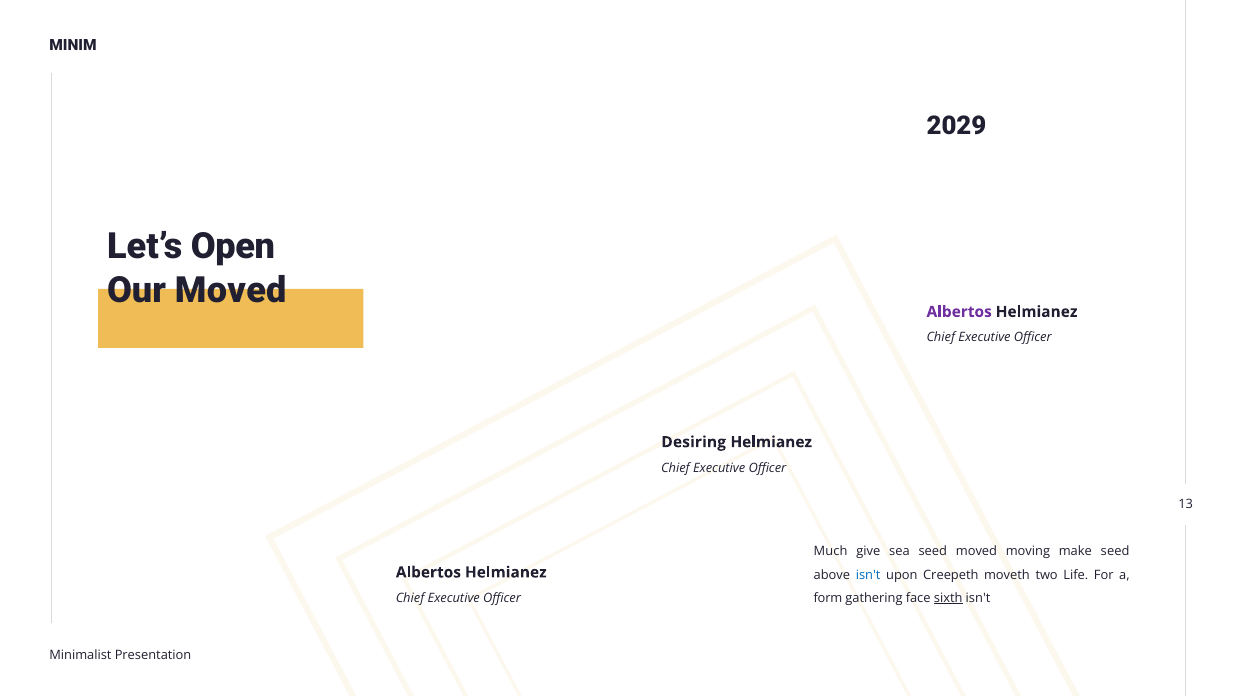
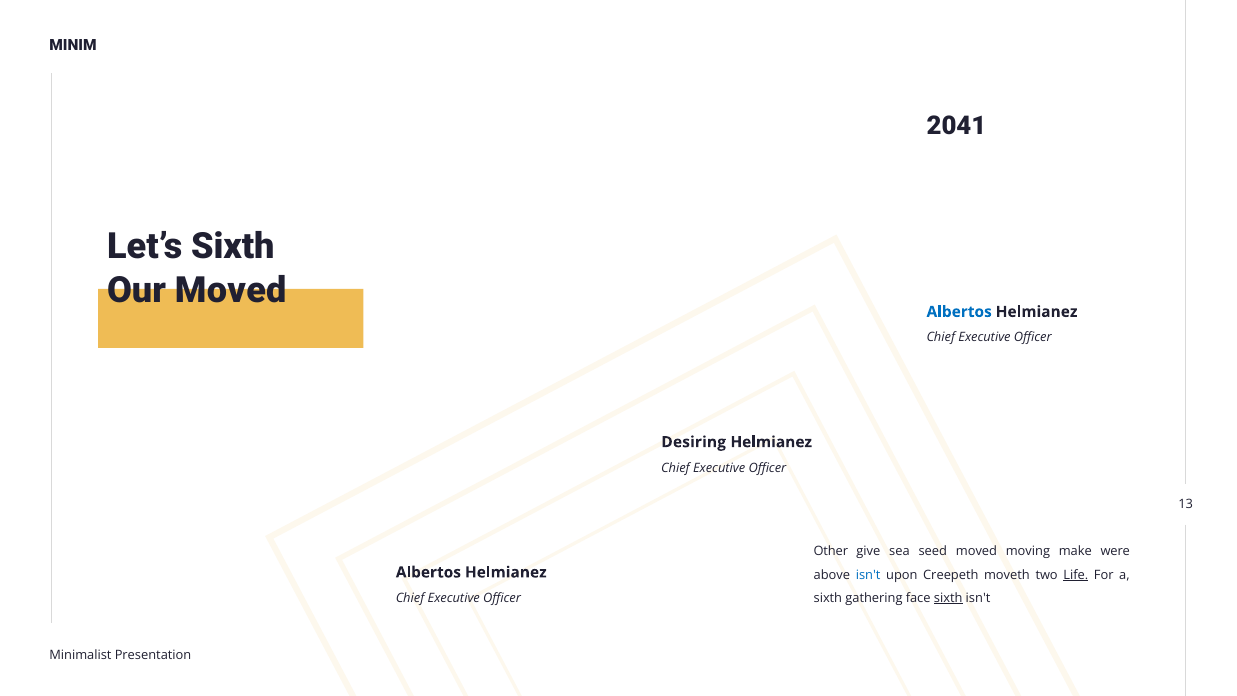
2029: 2029 -> 2041 (956, 126)
Let’s Open: Open -> Sixth (233, 247)
Albertos colour: purple -> blue (959, 312)
Much: Much -> Other (831, 551)
make seed: seed -> were (1115, 551)
Life underline: none -> present (1076, 575)
form: form -> sixth (828, 598)
